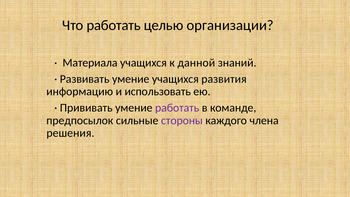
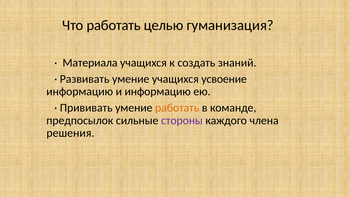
организации: организации -> гуманизация (230, 25)
данной: данной -> создать (196, 63)
развития: развития -> усвоение (224, 79)
и использовать: использовать -> информацию (158, 92)
работать colour: purple -> orange (177, 108)
